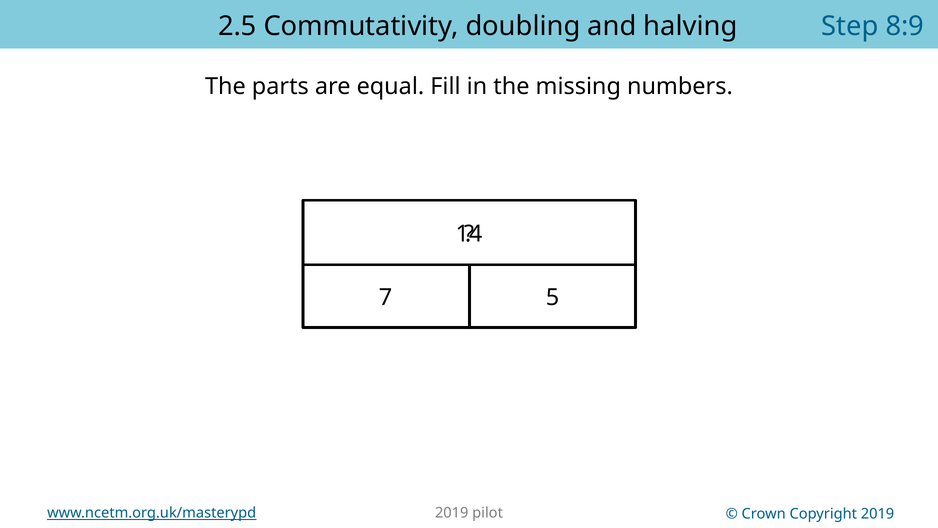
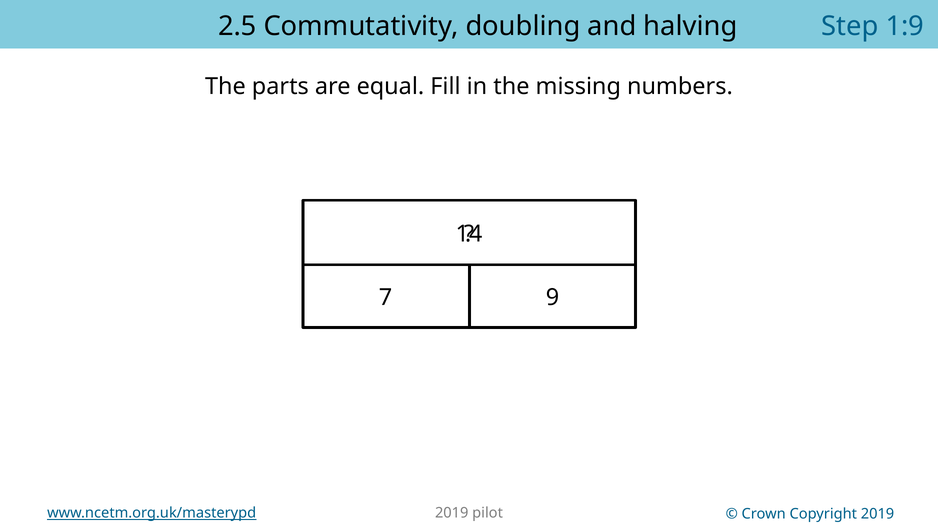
8:9: 8:9 -> 1:9 (905, 26)
5: 5 -> 9 (552, 297)
